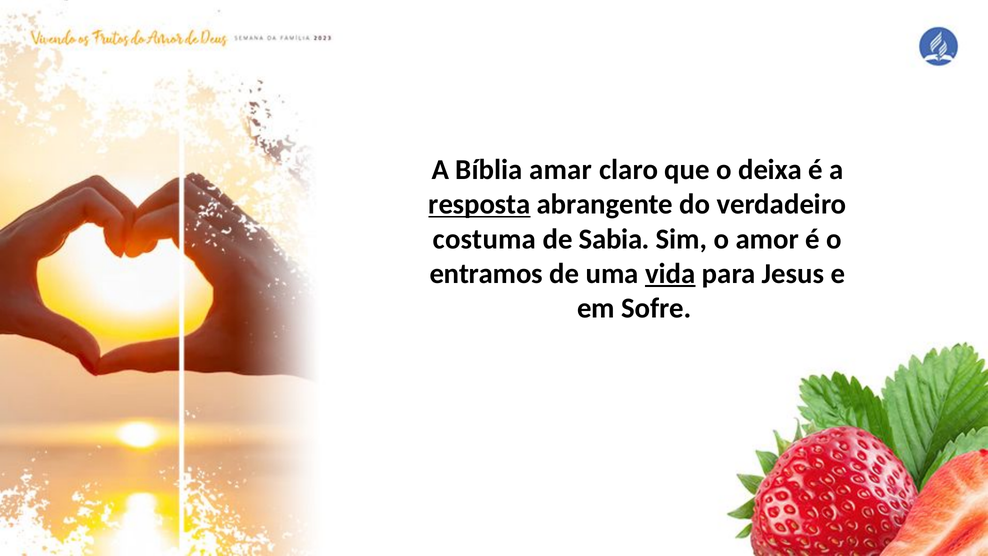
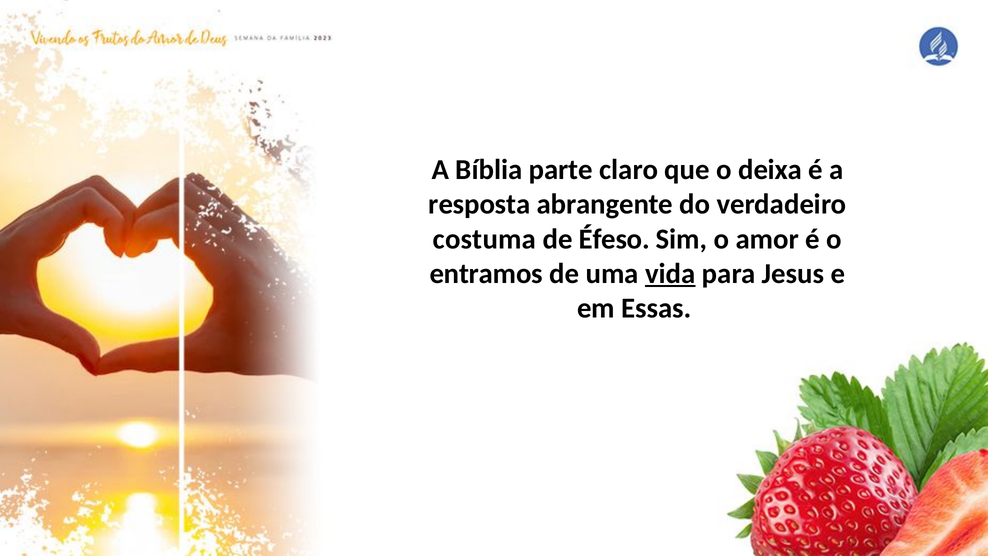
amar: amar -> parte (561, 170)
resposta underline: present -> none (479, 204)
Sabia: Sabia -> Éfeso (614, 239)
Sofre: Sofre -> Essas (656, 308)
